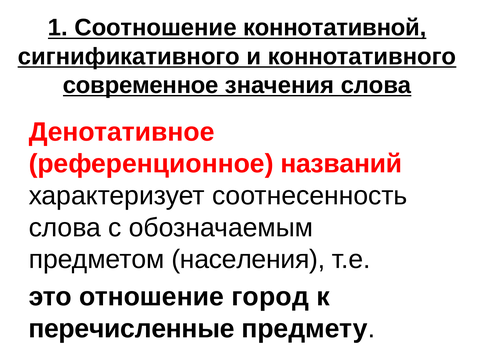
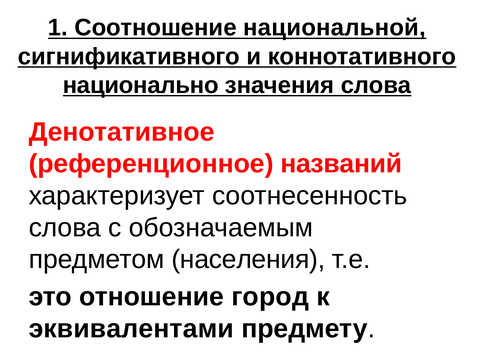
коннотативной: коннотативной -> национальной (335, 28)
современное: современное -> национально (141, 85)
перечисленные: перечисленные -> эквивалентами (131, 328)
